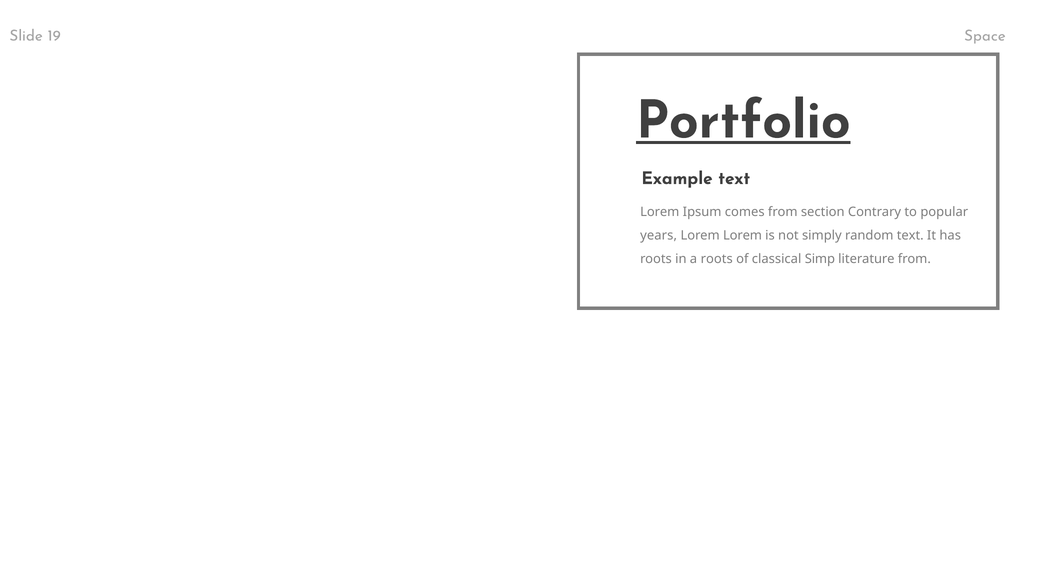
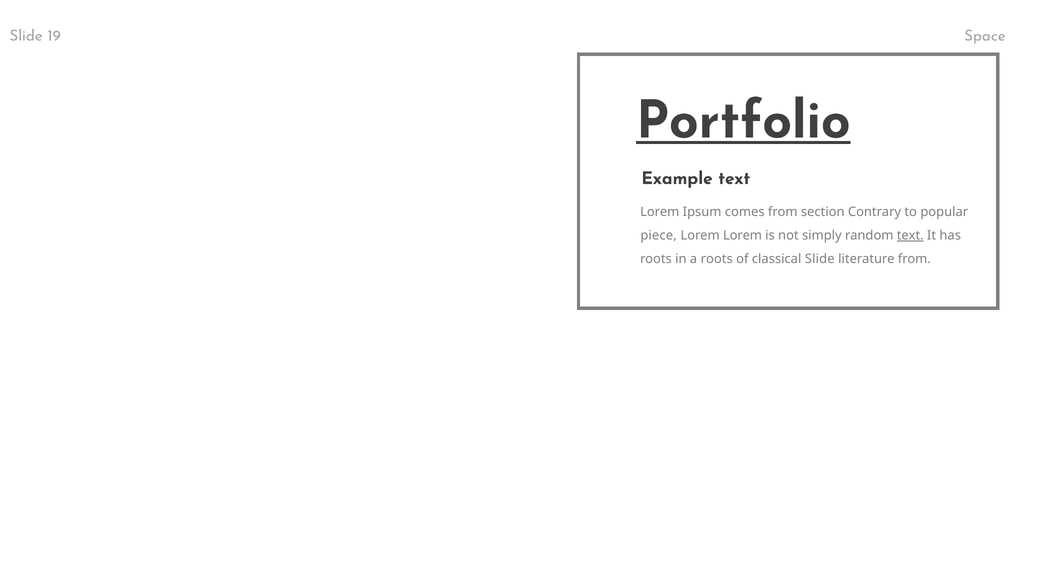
years: years -> piece (659, 235)
text underline: none -> present (910, 235)
classical Simp: Simp -> Slide (820, 259)
